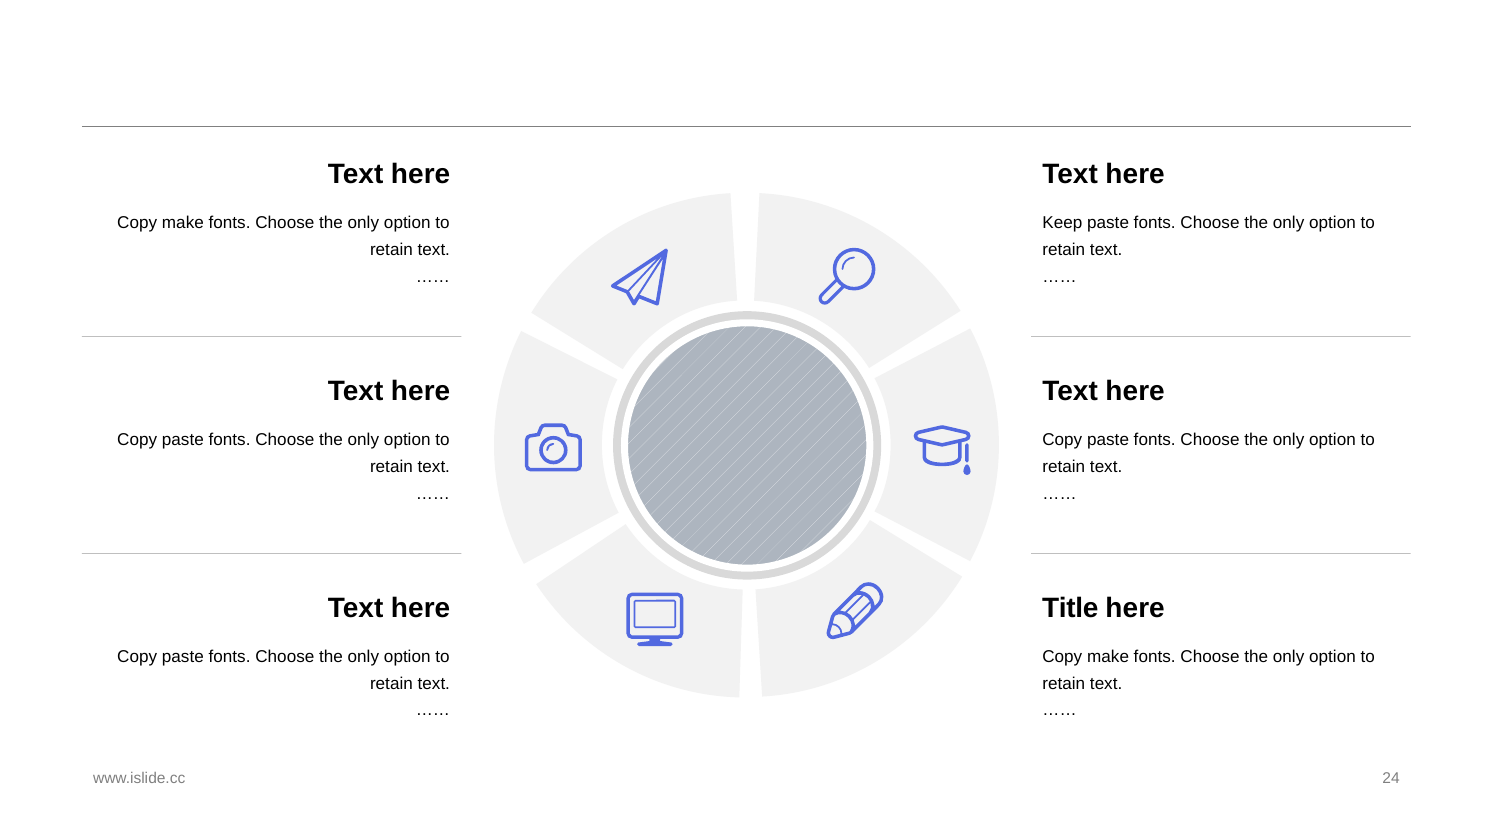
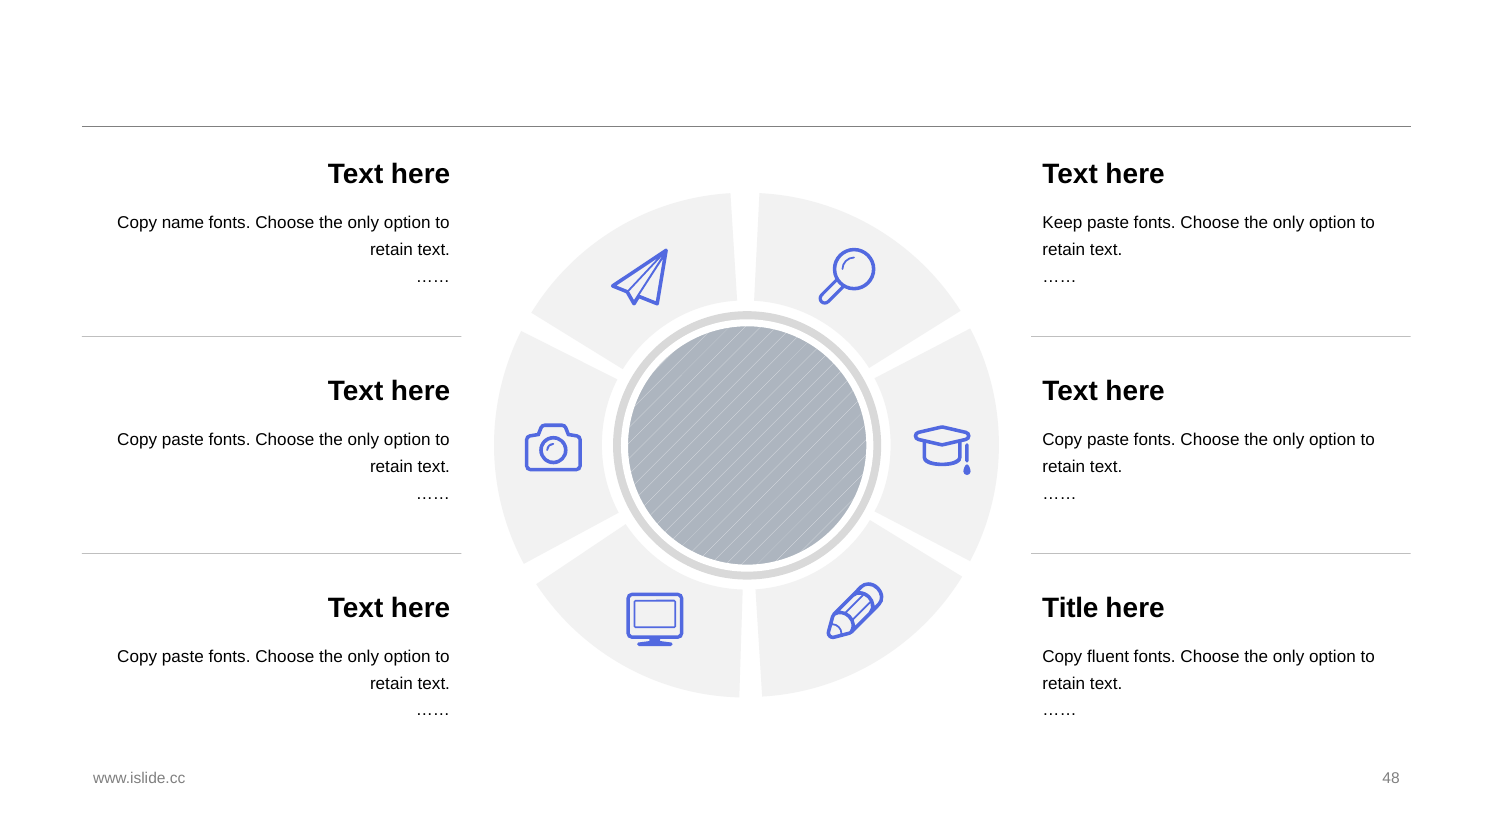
make: make -> name (183, 223)
make: make -> fluent (1108, 657)
24: 24 -> 48 (1391, 778)
